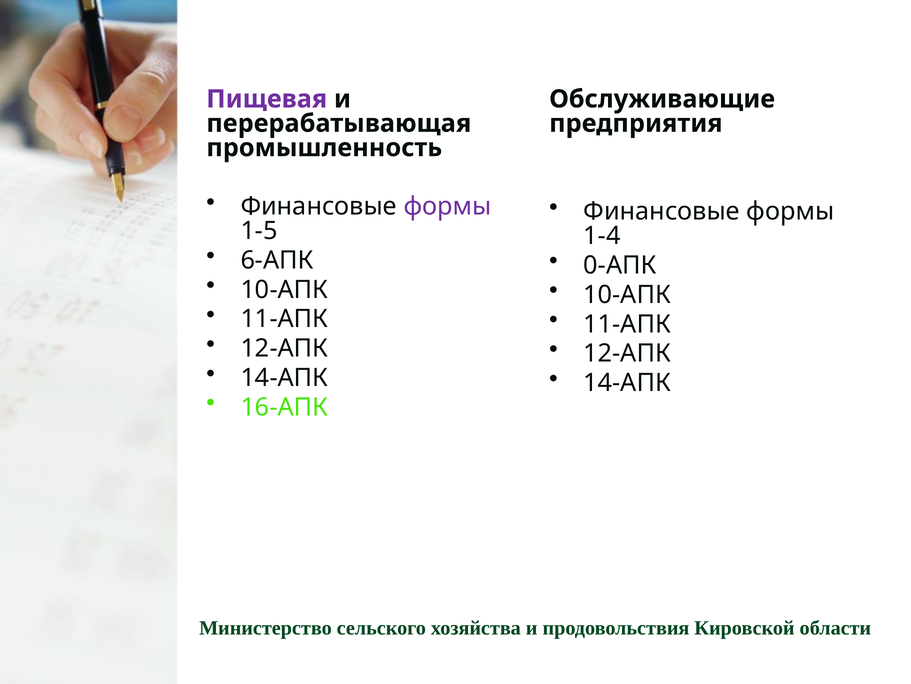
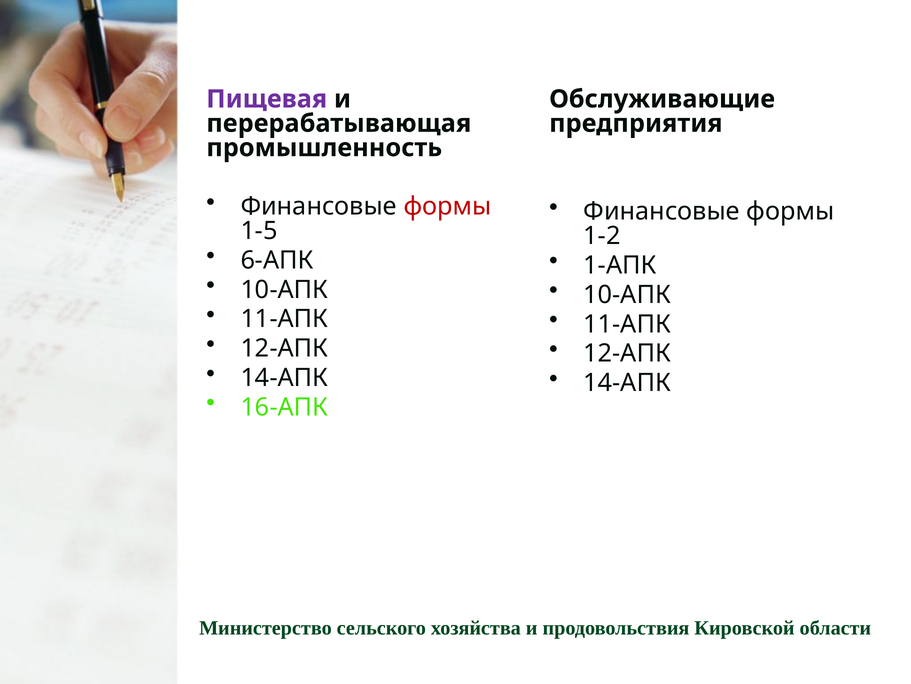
формы colour: purple -> red (447, 206)
1-4: 1-4 -> 1-2 (602, 236)
0-АПК: 0-АПК -> 1-АПК (620, 265)
